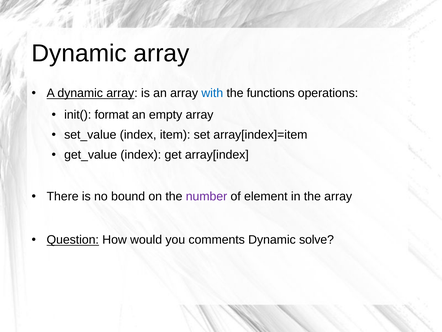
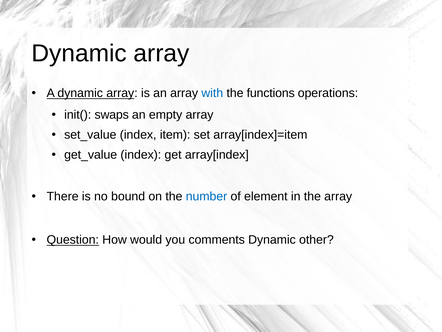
format: format -> swaps (112, 115)
number colour: purple -> blue (207, 196)
solve: solve -> other (316, 239)
